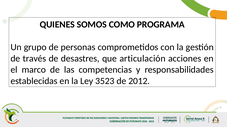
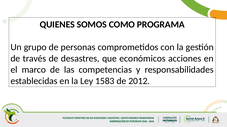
articulación: articulación -> económicos (143, 59)
3523: 3523 -> 1583 (105, 81)
